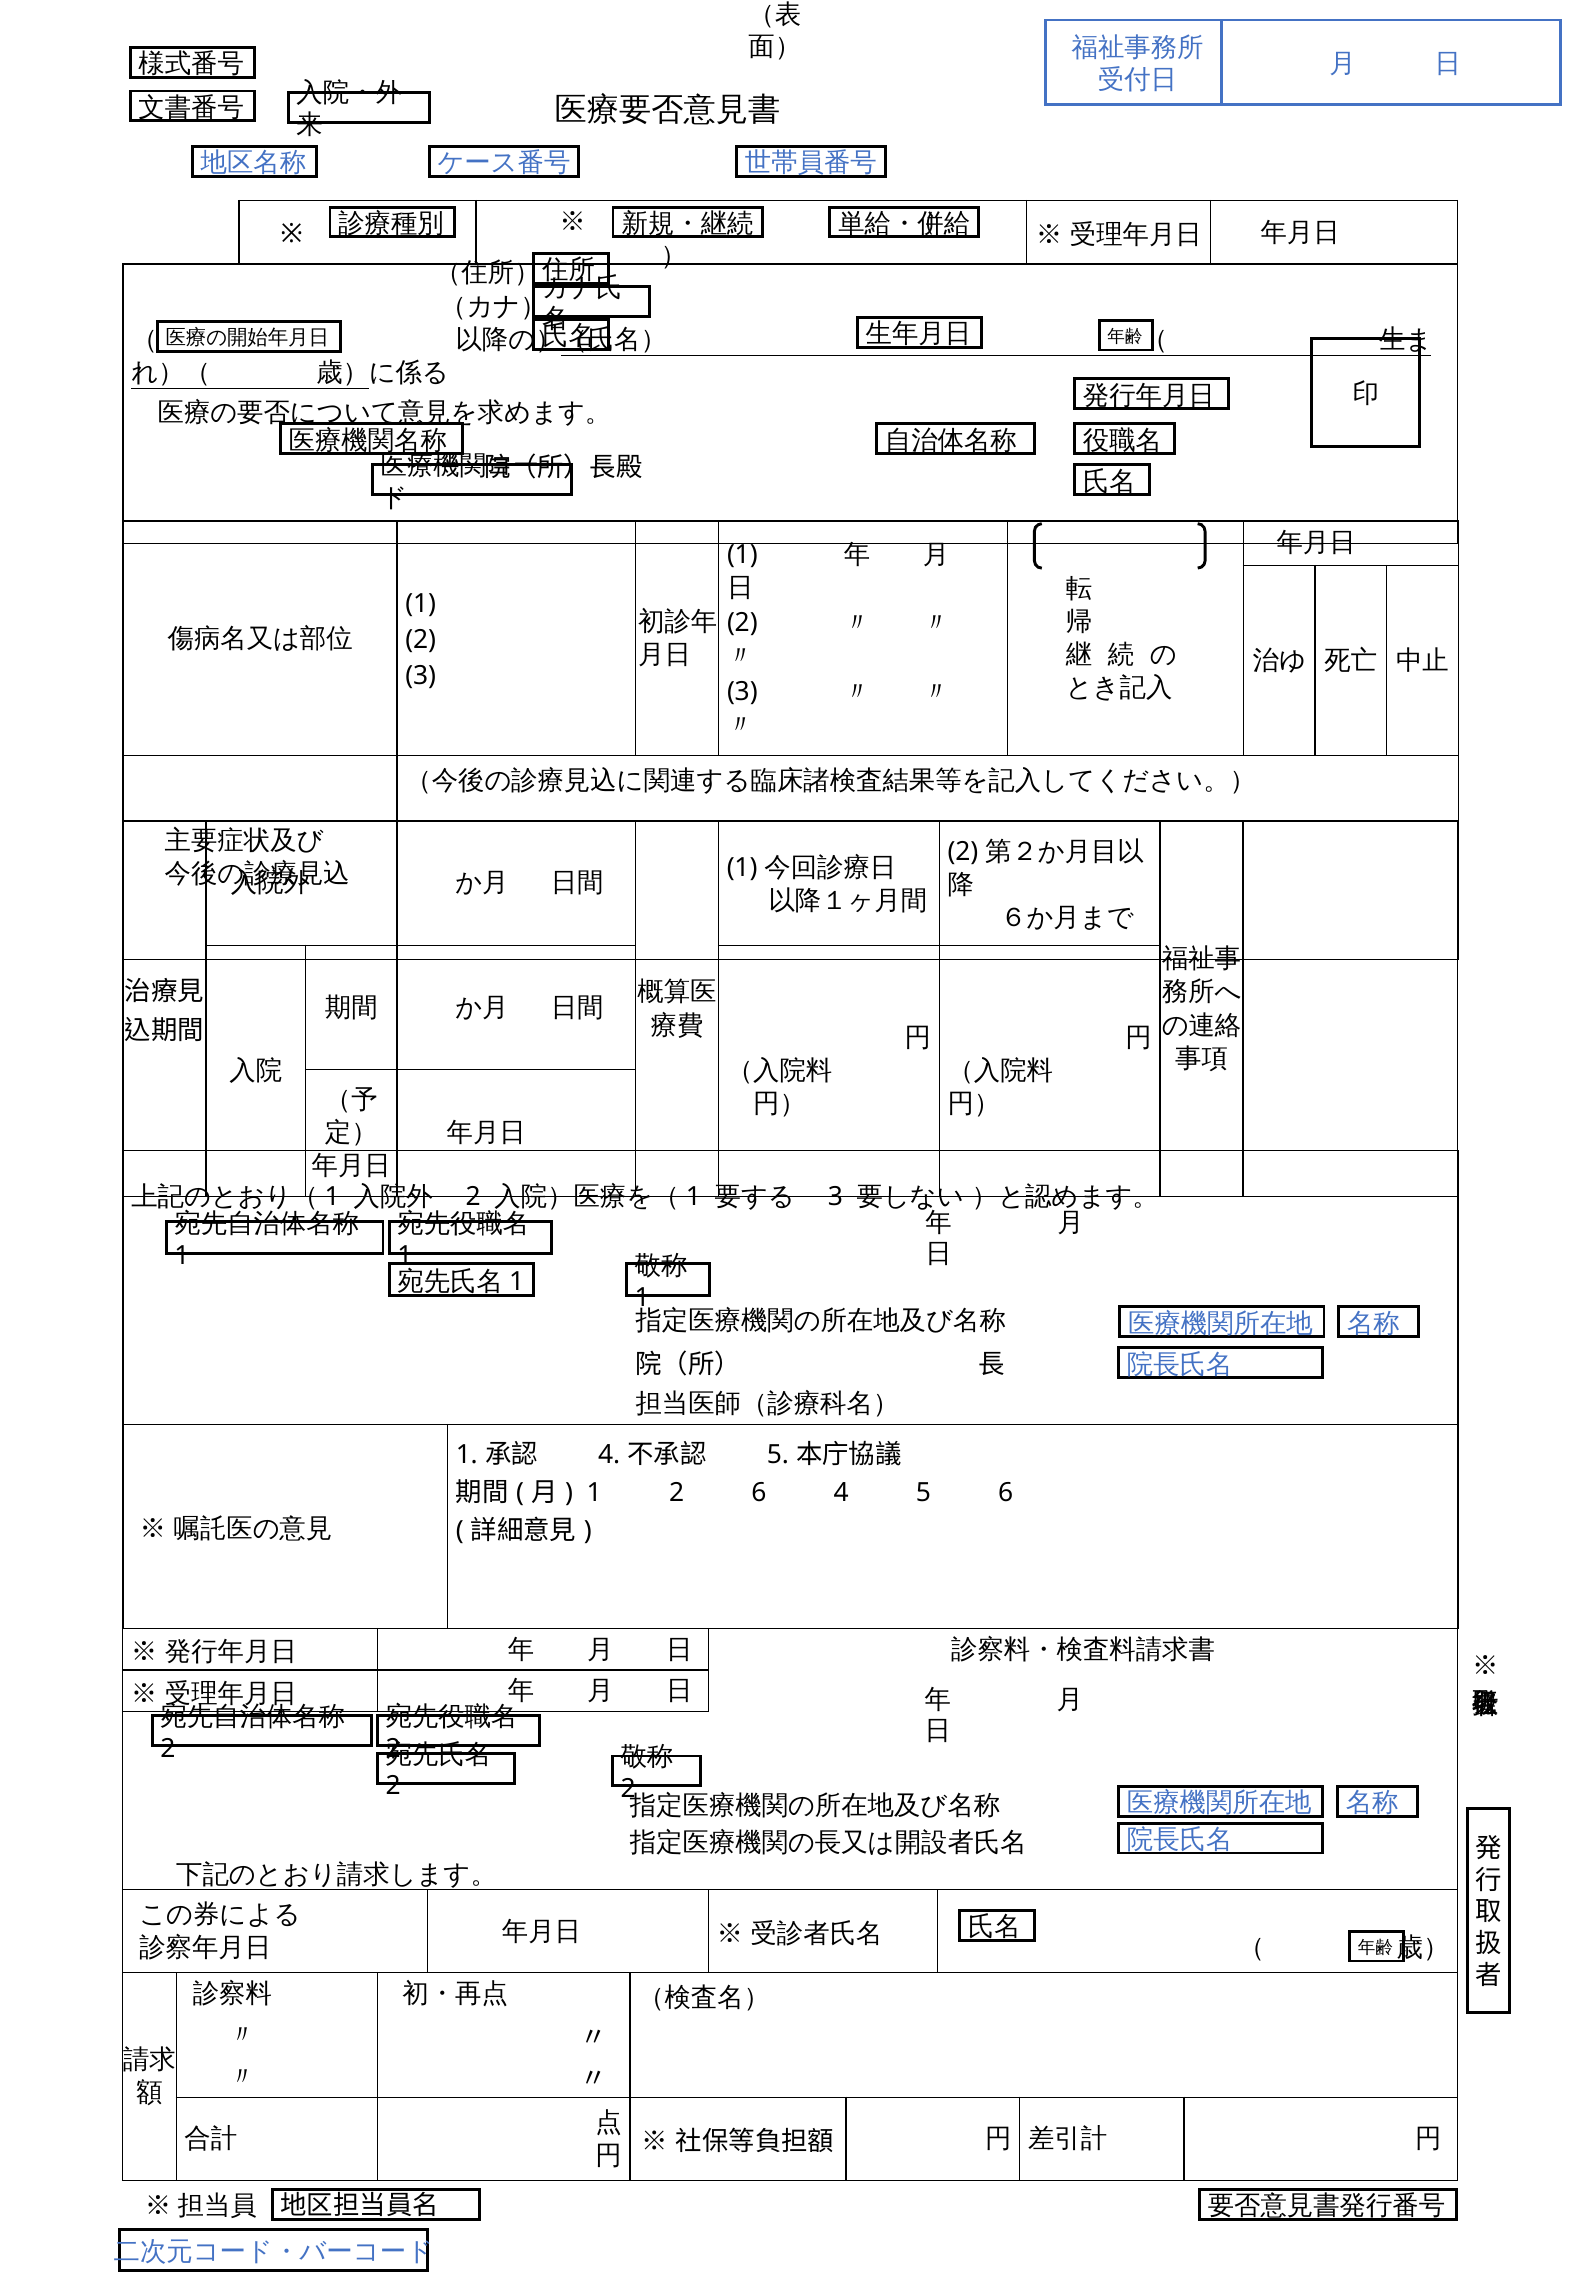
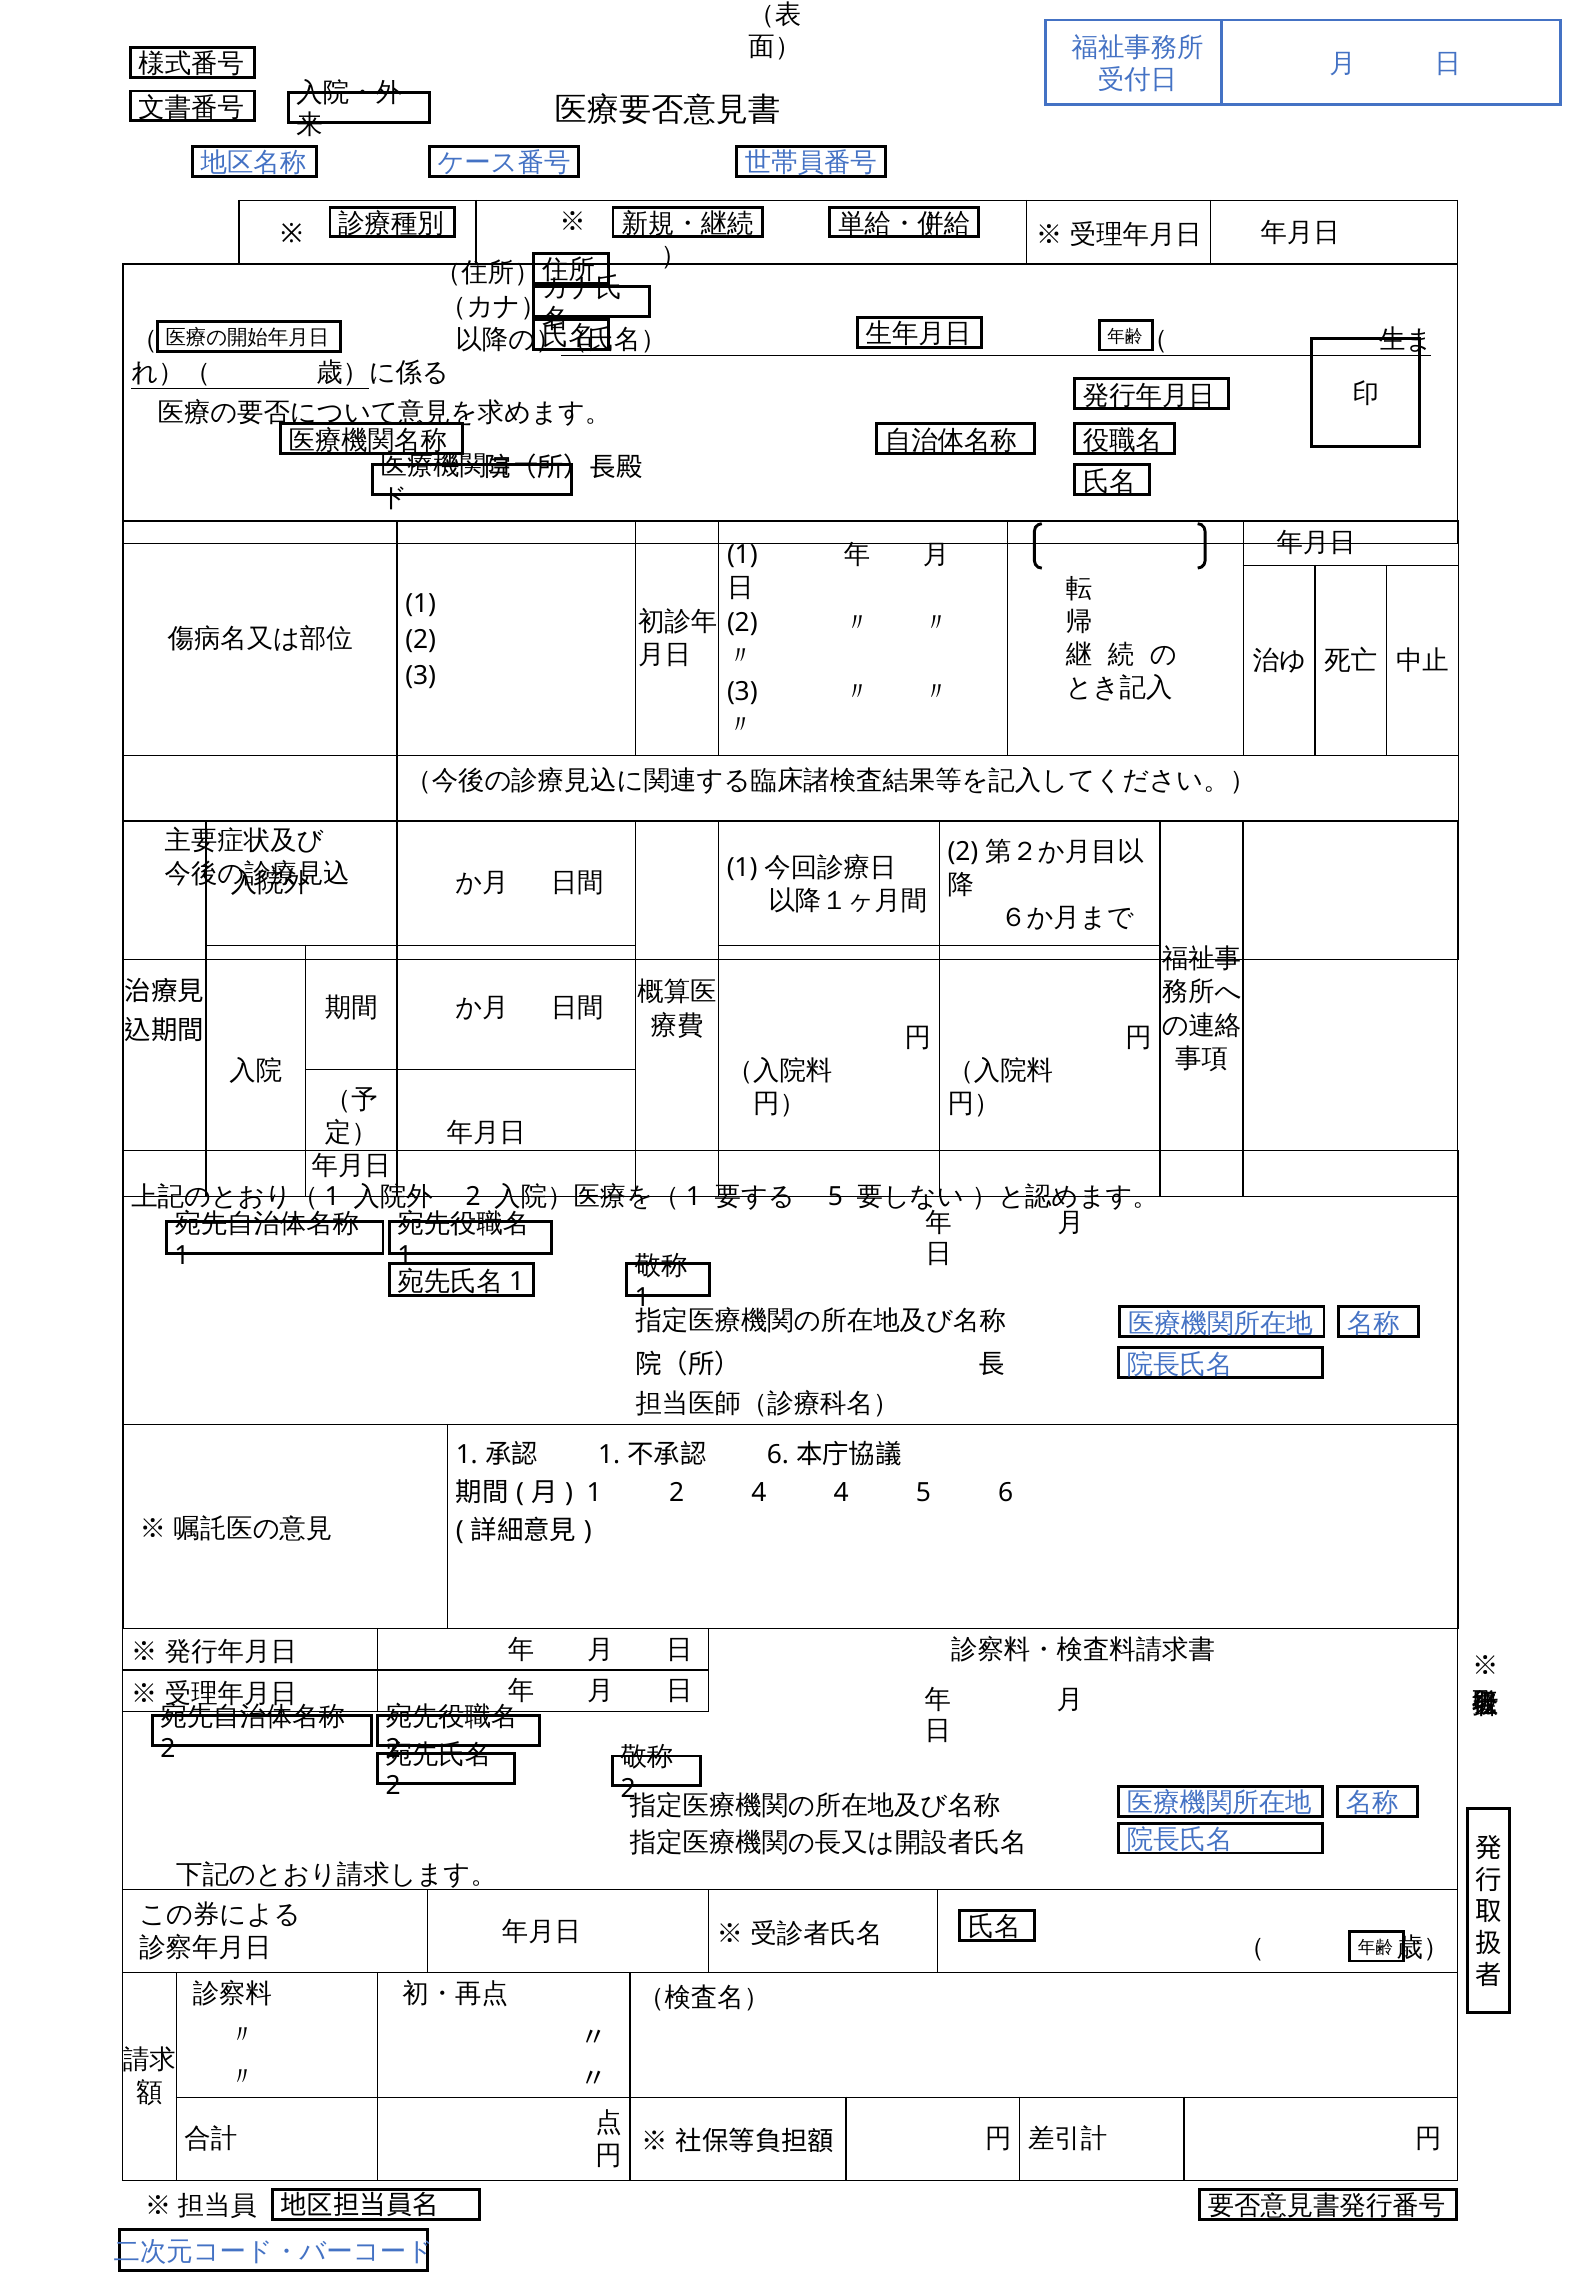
3: 3 -> 5 (835, 1197)
4: 4 -> 1 (609, 1455)
5: 5 -> 6 (778, 1455)
2 6: 6 -> 4 (759, 1493)
